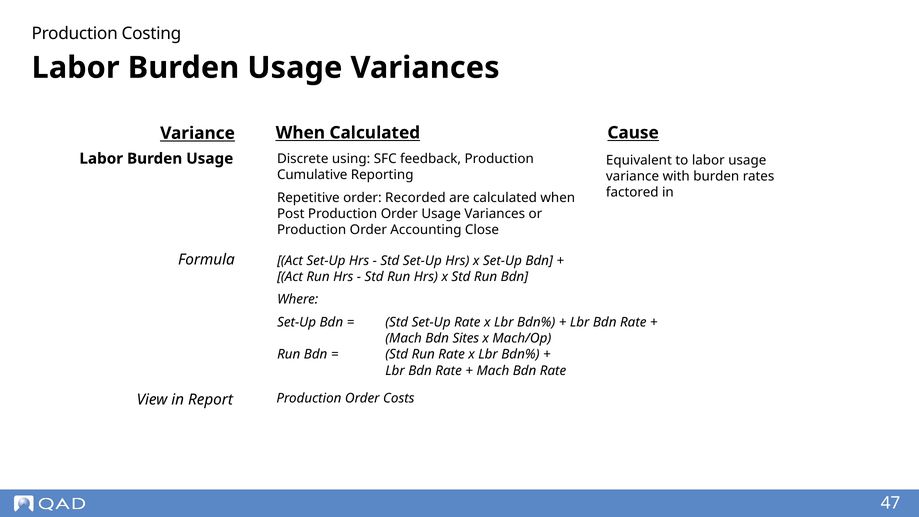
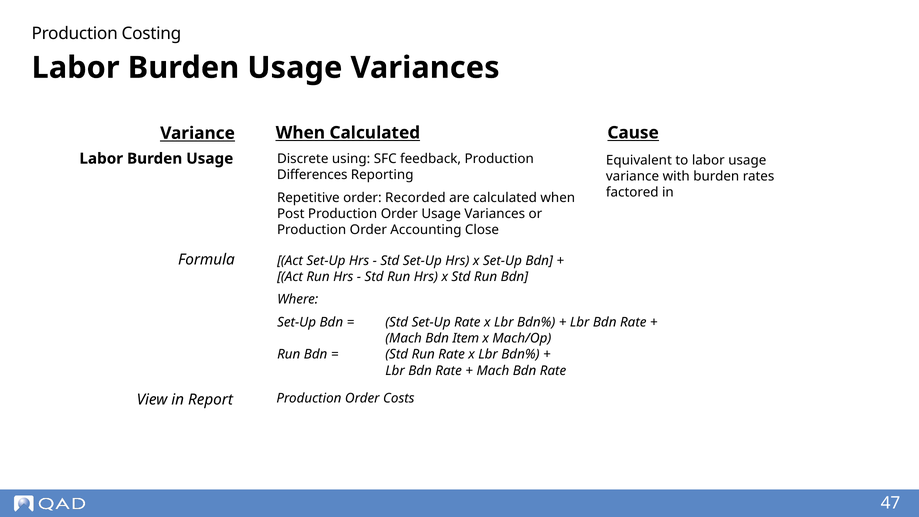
Cumulative: Cumulative -> Differences (312, 175)
Sites: Sites -> Item (466, 338)
